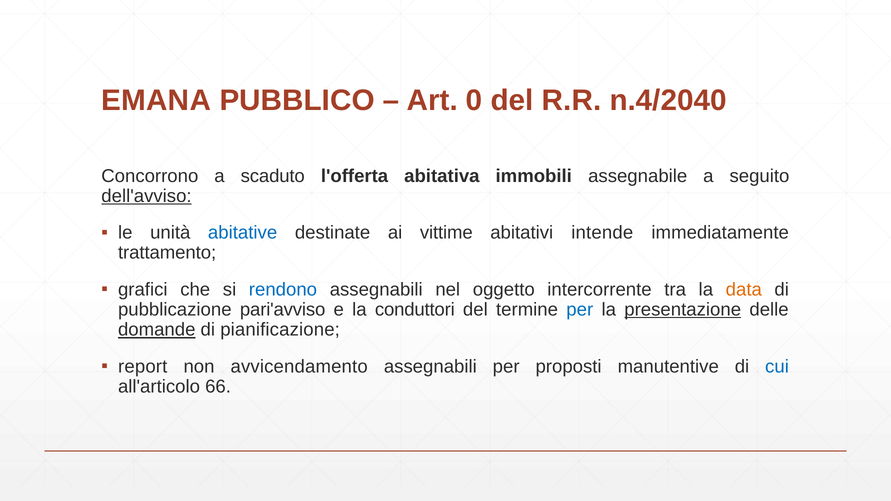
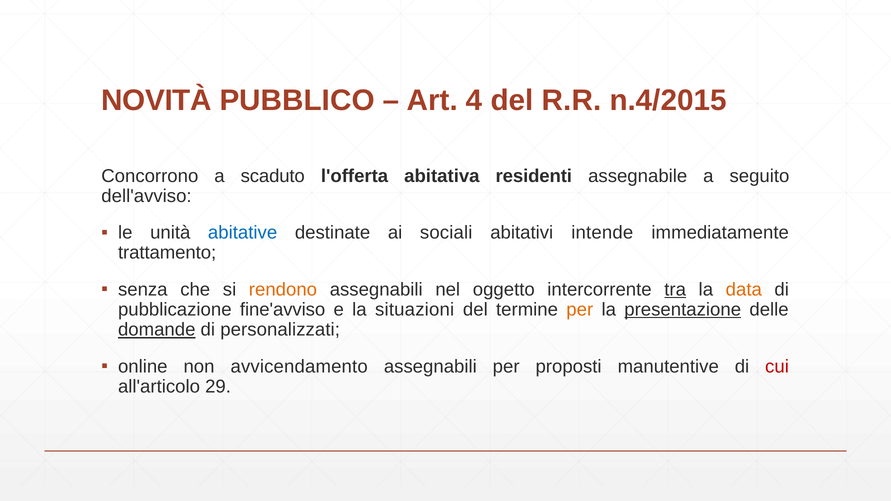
EMANA: EMANA -> NOVITÀ (156, 101)
0: 0 -> 4 (474, 101)
n.4/2040: n.4/2040 -> n.4/2015 (668, 101)
immobili: immobili -> residenti (534, 176)
dell'avviso underline: present -> none (146, 196)
vittime: vittime -> sociali (446, 233)
grafici: grafici -> senza (143, 290)
rendono colour: blue -> orange (283, 290)
tra underline: none -> present (675, 290)
pari'avviso: pari'avviso -> fine'avviso (283, 310)
conduttori: conduttori -> situazioni (415, 310)
per colour: blue -> orange (580, 310)
pianificazione: pianificazione -> personalizzati (280, 330)
report: report -> online (143, 367)
cui colour: blue -> red (777, 367)
66: 66 -> 29 (218, 387)
